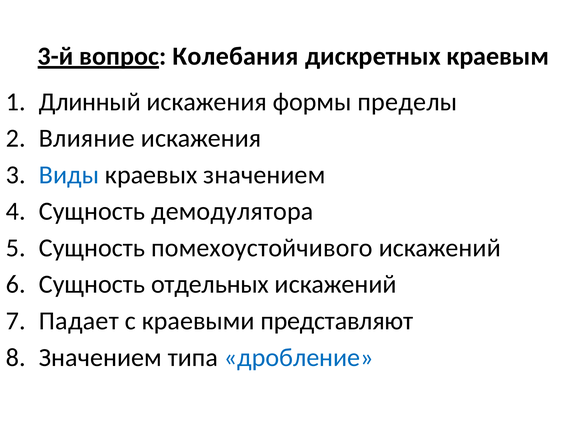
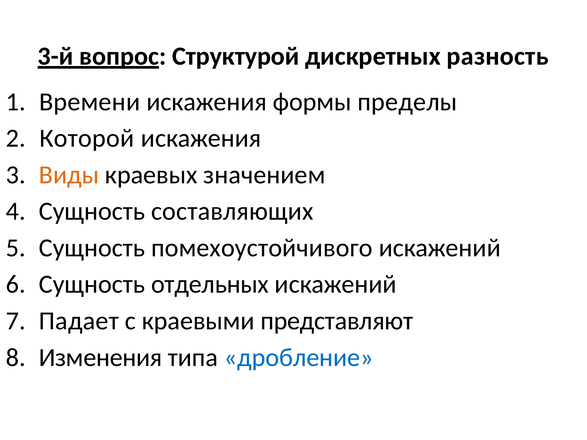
Колебания: Колебания -> Структурой (236, 56)
краевым: краевым -> разность (498, 56)
Длинный: Длинный -> Времени (90, 102)
Влияние: Влияние -> Которой (87, 138)
Виды colour: blue -> orange (69, 175)
демодулятора: демодулятора -> составляющих (232, 211)
Значением: Значением -> Изменения (101, 358)
